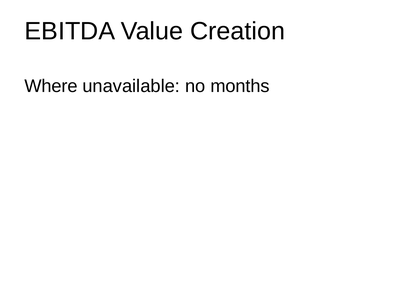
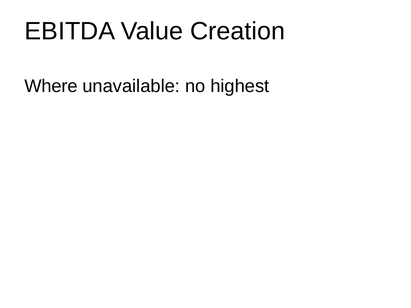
months: months -> highest (240, 86)
